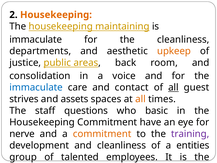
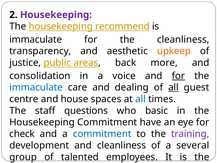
Housekeeping colour: orange -> purple (56, 15)
housekeeping maintaining: maintaining -> recommend (122, 26)
departments: departments -> transparency (40, 51)
room: room -> more (164, 63)
for underline: none -> present (178, 76)
contact: contact -> dealing (132, 87)
strives: strives -> centre (24, 99)
assets: assets -> house (75, 99)
all colour: orange -> blue (140, 99)
nerve: nerve -> check (22, 134)
commitment colour: orange -> blue (102, 134)
entities: entities -> several (193, 145)
